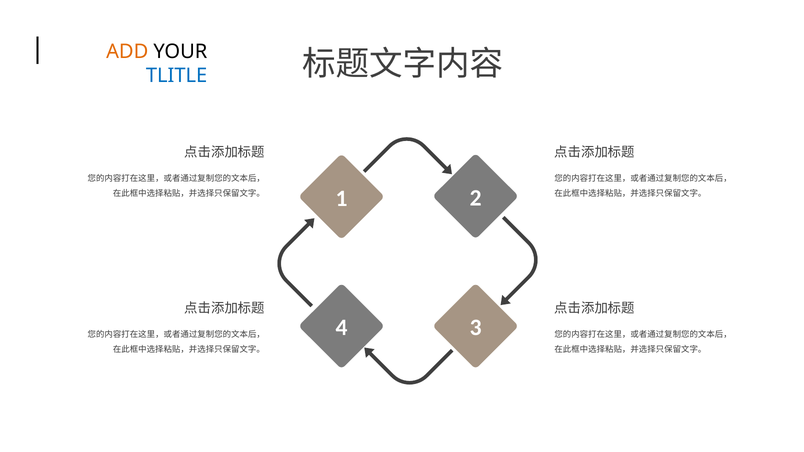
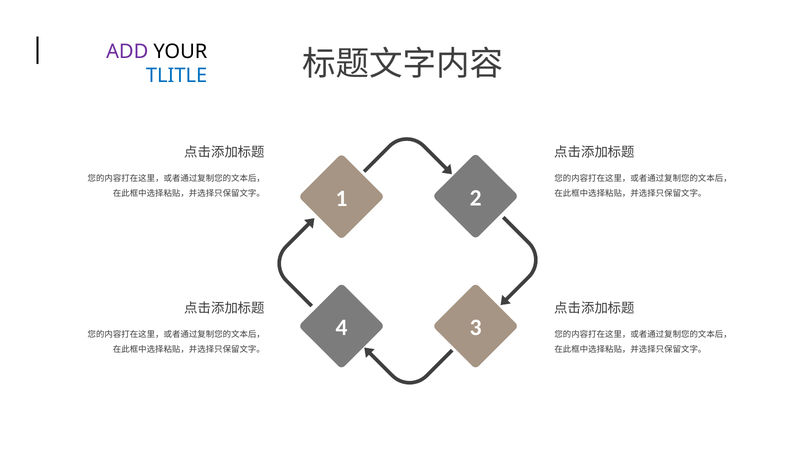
ADD colour: orange -> purple (127, 52)
